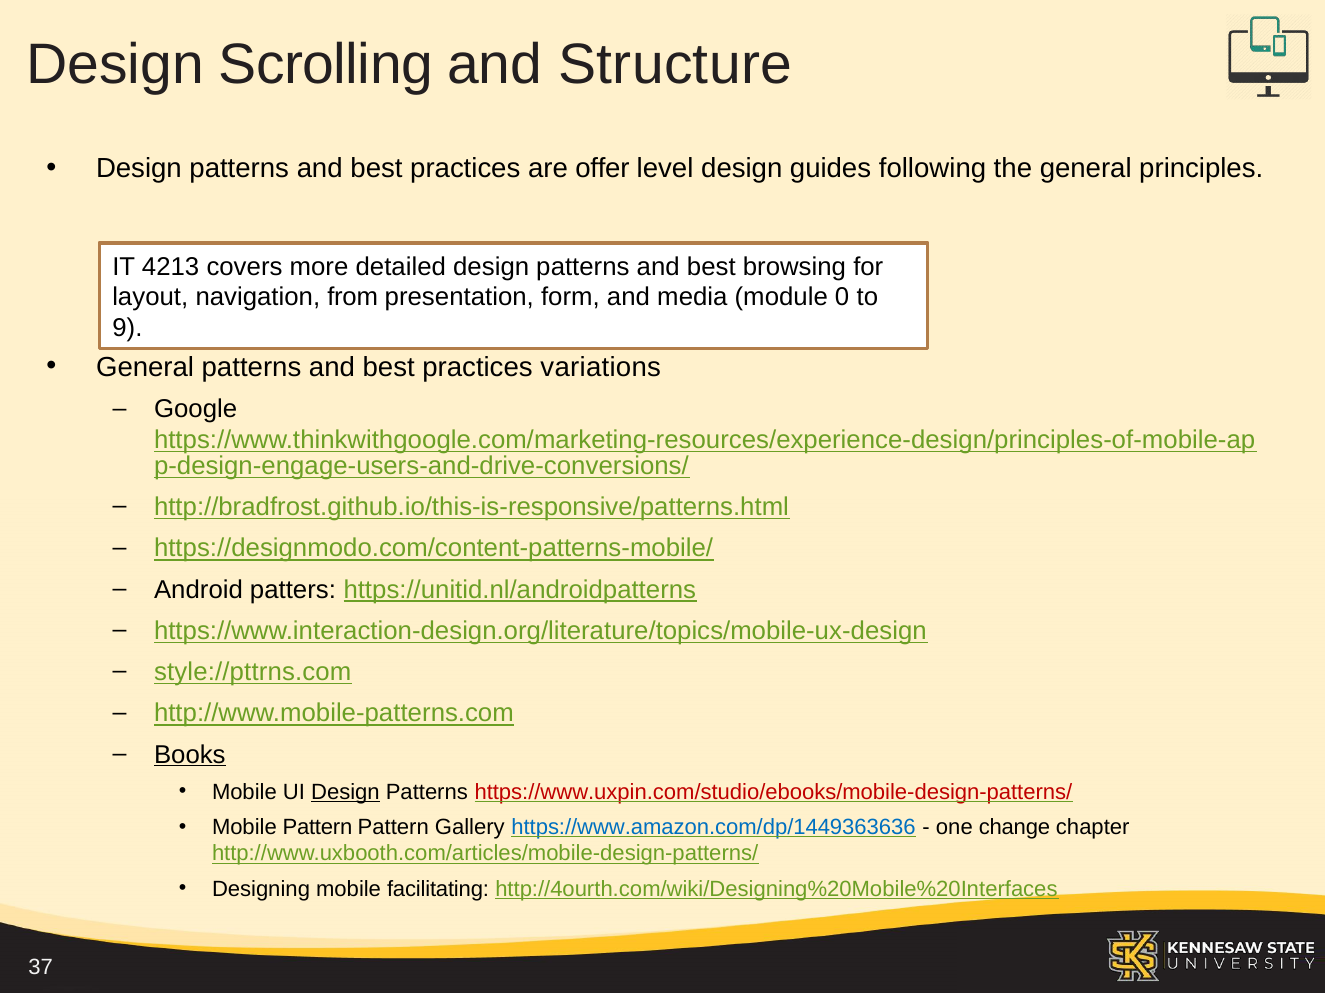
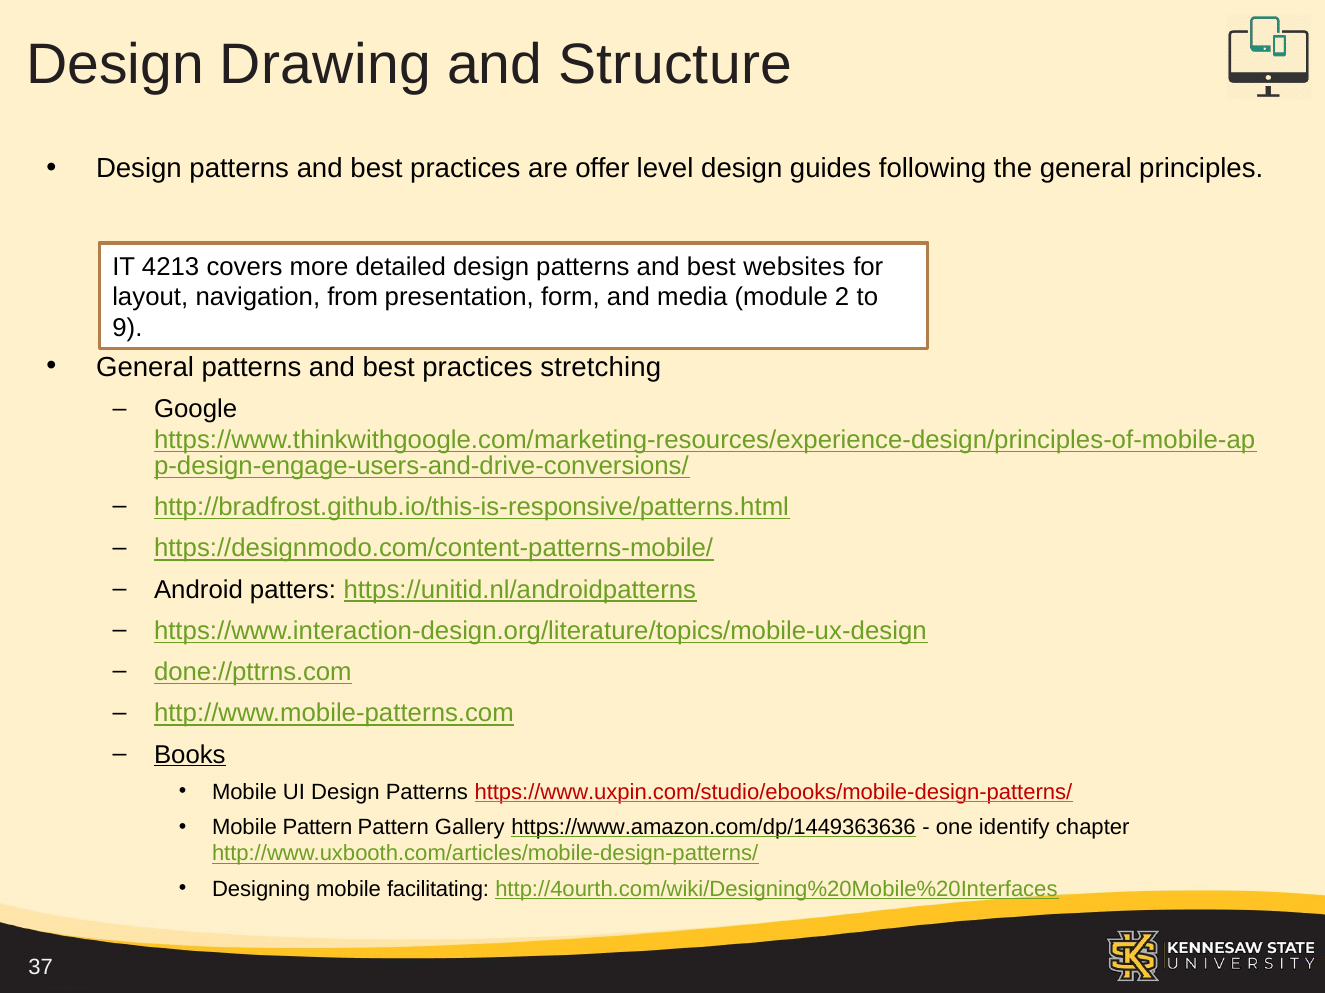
Scrolling: Scrolling -> Drawing (325, 65)
browsing: browsing -> websites (794, 267)
0: 0 -> 2 (842, 298)
variations: variations -> stretching (601, 367)
style://pttrns.com: style://pttrns.com -> done://pttrns.com (253, 673)
Design underline: present -> none (345, 792)
https://www.amazon.com/dp/1449363636 colour: blue -> black (714, 828)
change: change -> identify (1014, 828)
